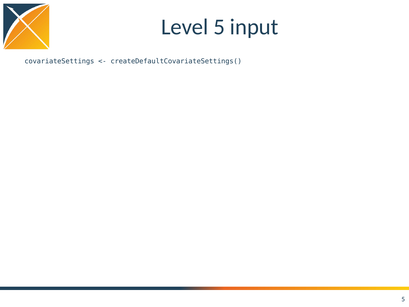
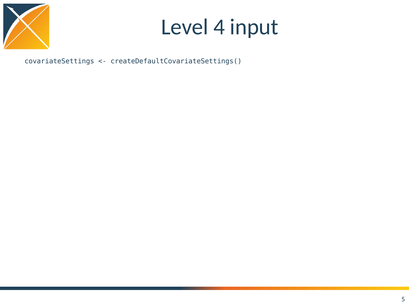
Level 5: 5 -> 4 (219, 27)
